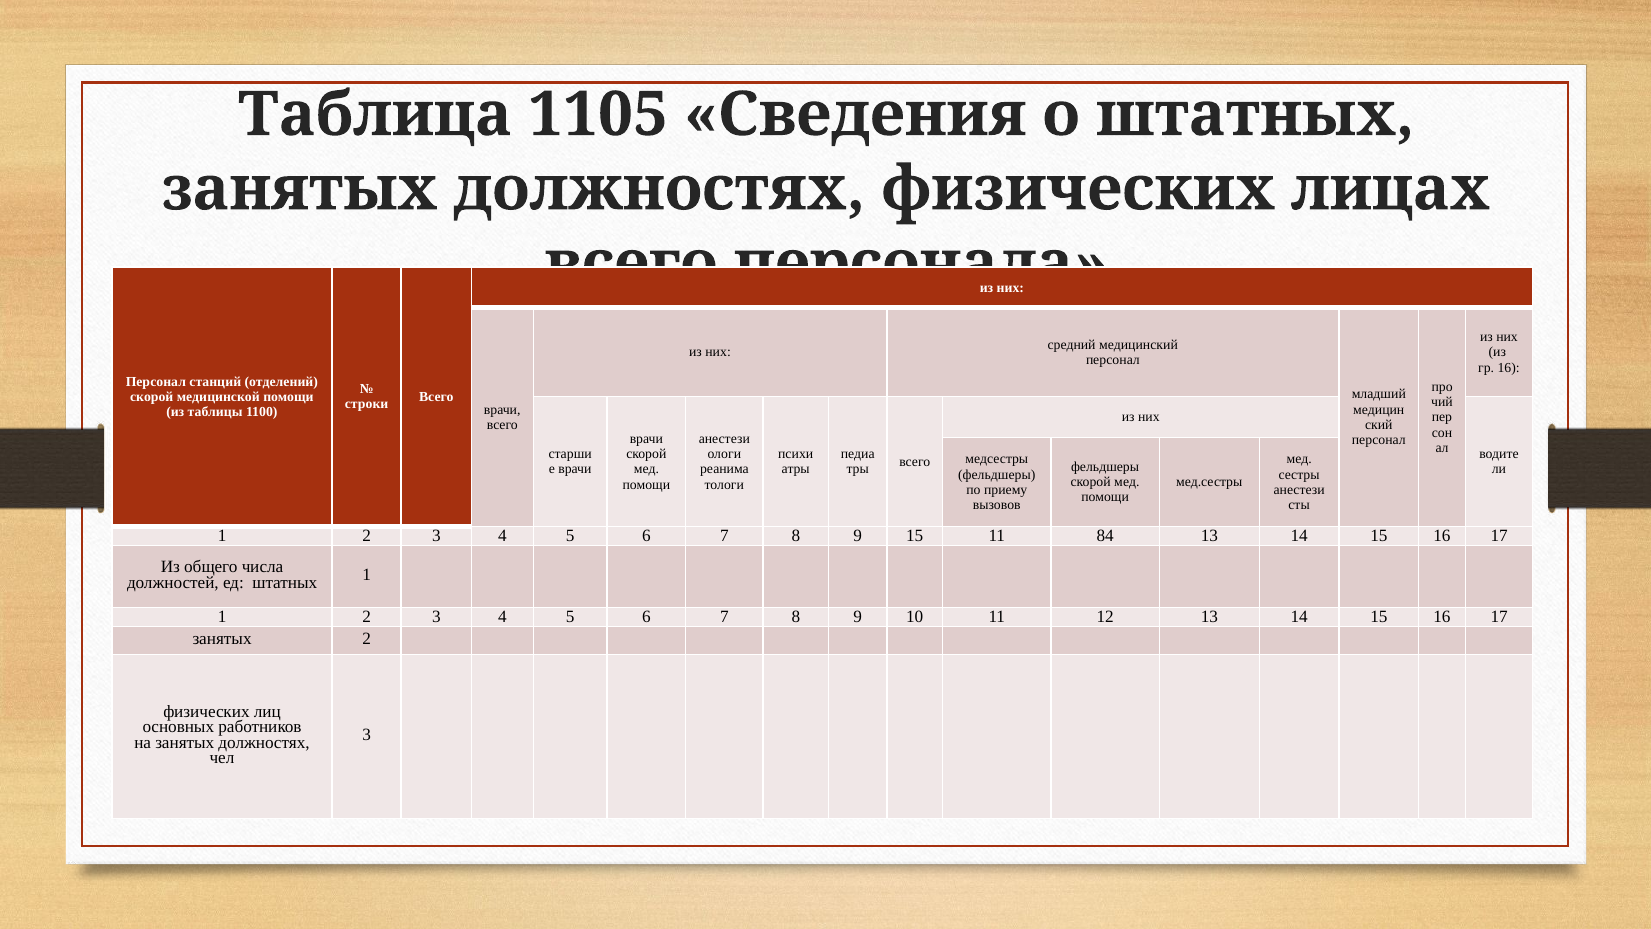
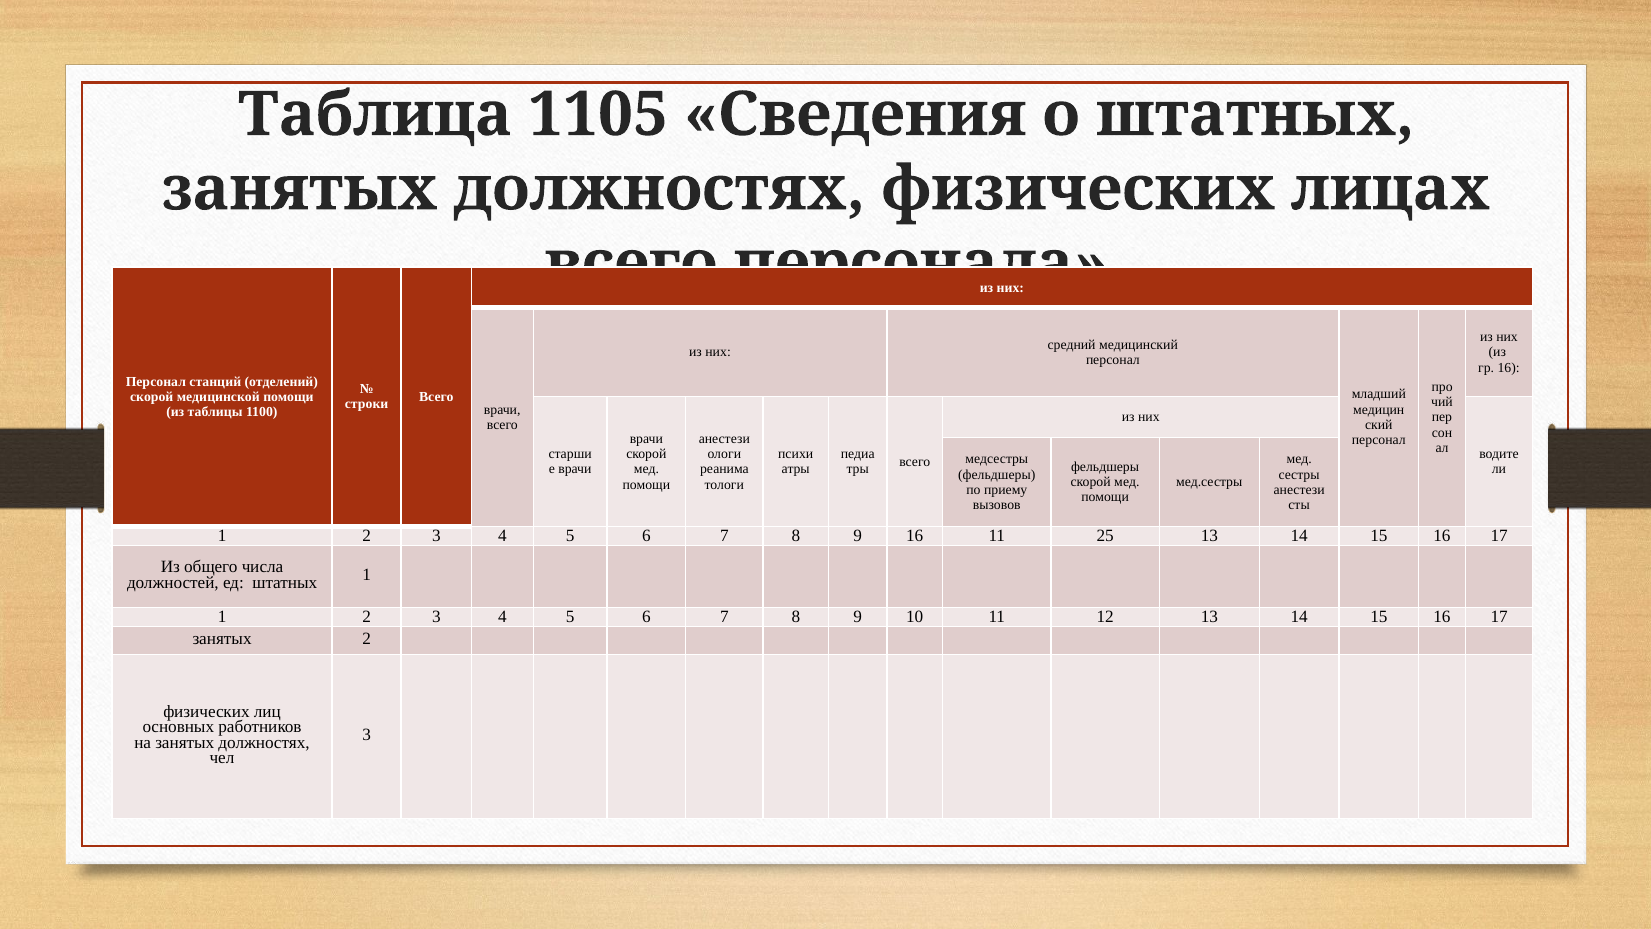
9 15: 15 -> 16 (915, 536)
84: 84 -> 25 (1105, 536)
